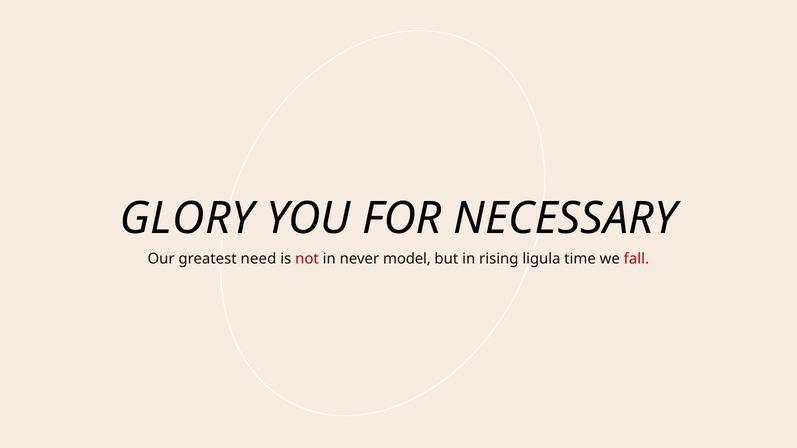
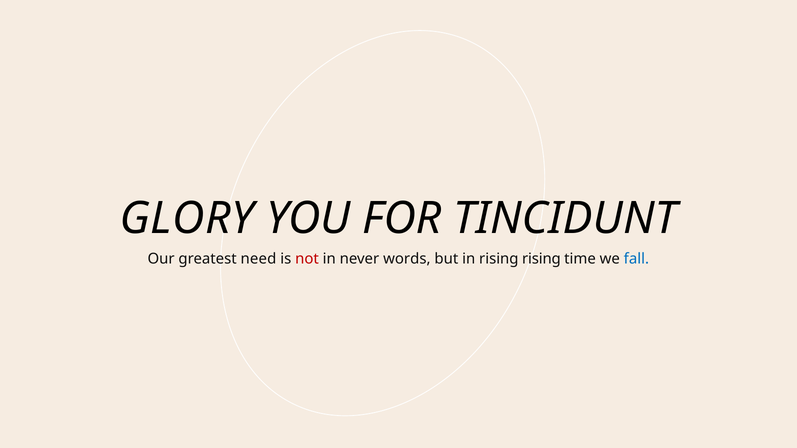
NECESSARY: NECESSARY -> TINCIDUNT (565, 218)
model: model -> words (407, 259)
rising ligula: ligula -> rising (541, 259)
fall colour: red -> blue (636, 259)
